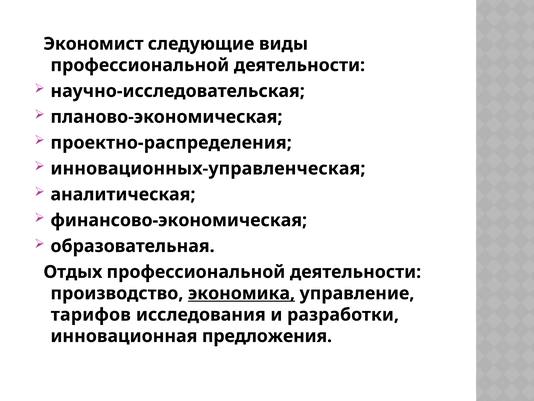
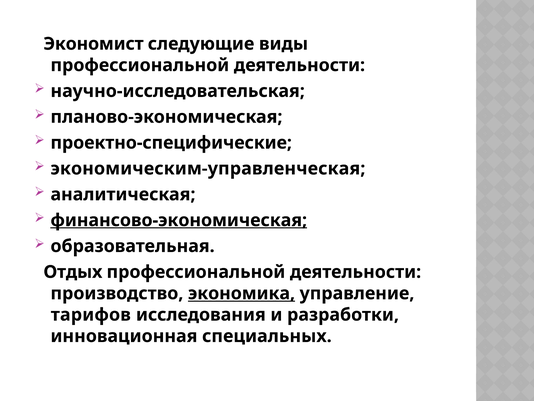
проектно-распределения: проектно-распределения -> проектно-специфические (171, 143)
инновационных-управленческая: инновационных-управленческая -> экономическим-управленческая (208, 168)
финансово-экономическая underline: none -> present (179, 220)
предложения: предложения -> специальных (267, 336)
